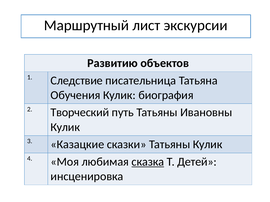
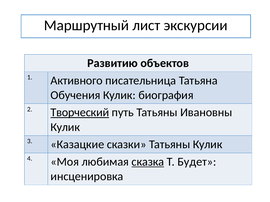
Следствие: Следствие -> Активного (77, 81)
Творческий underline: none -> present (80, 113)
Детей: Детей -> Будет (197, 162)
